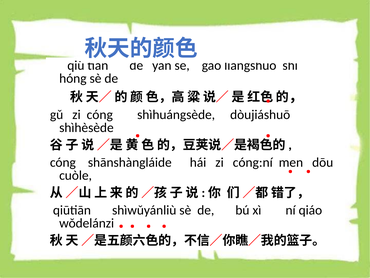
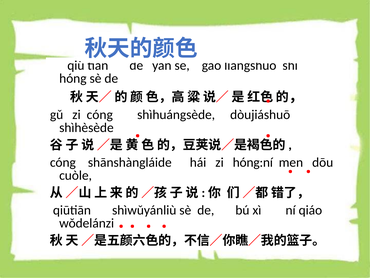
cóng:ní: cóng:ní -> hóng:ní (253, 162)
